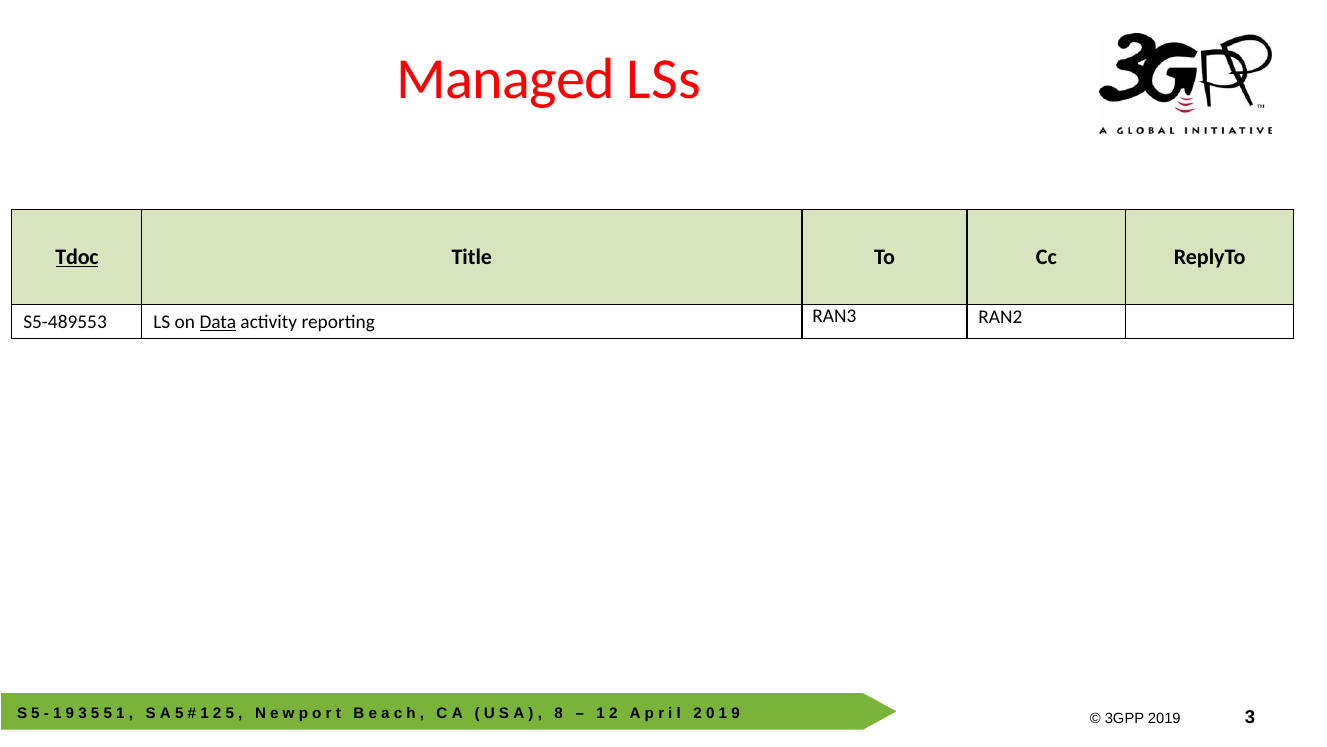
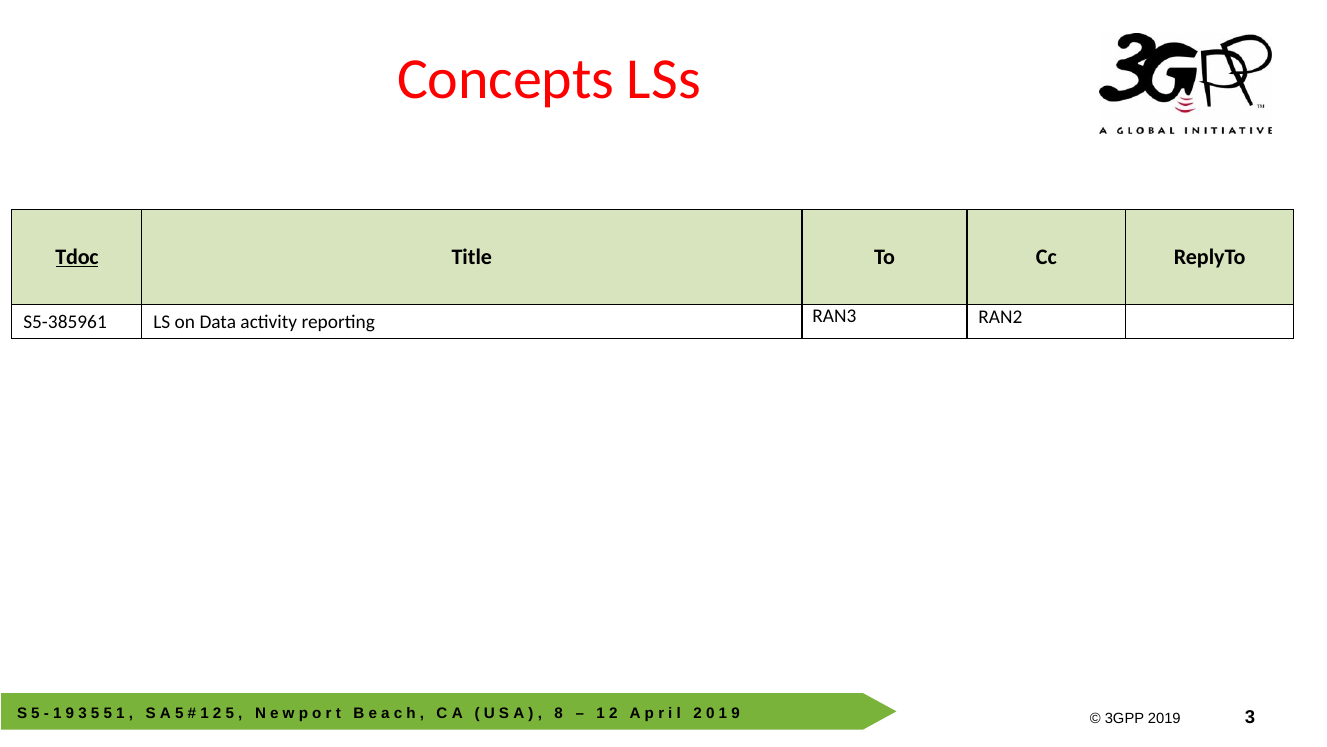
Managed: Managed -> Concepts (506, 79)
S5-489553: S5-489553 -> S5-385961 (65, 322)
Data underline: present -> none (218, 322)
